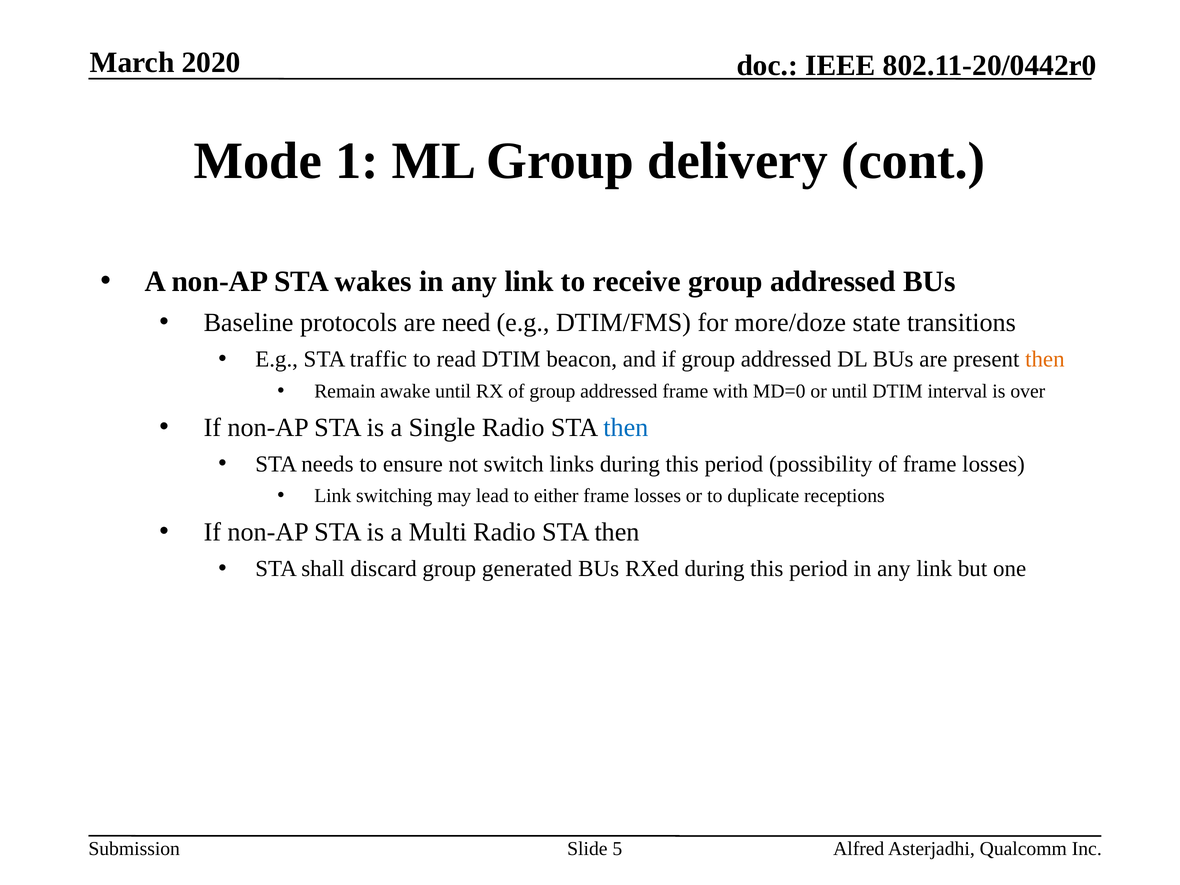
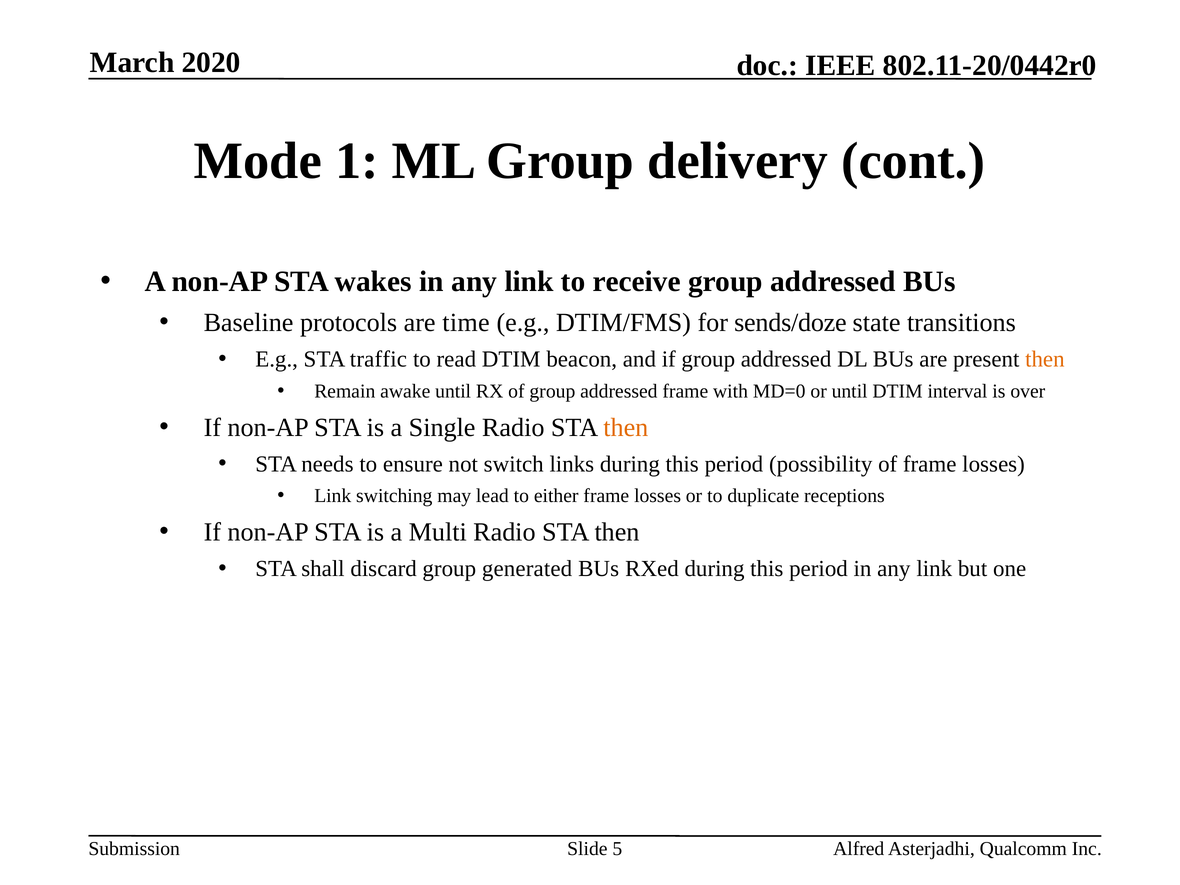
need: need -> time (466, 323)
more/doze: more/doze -> sends/doze (790, 323)
then colour: blue -> orange (626, 427)
